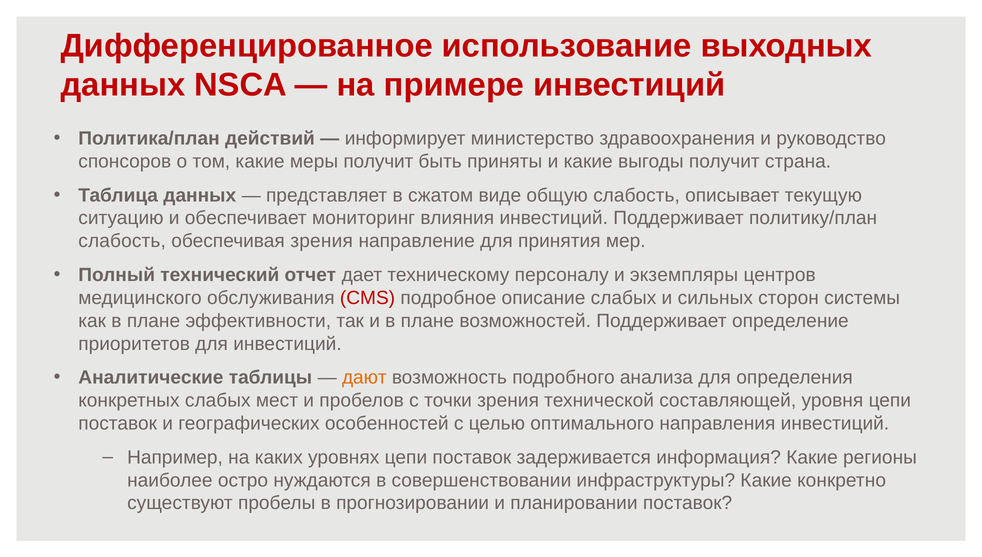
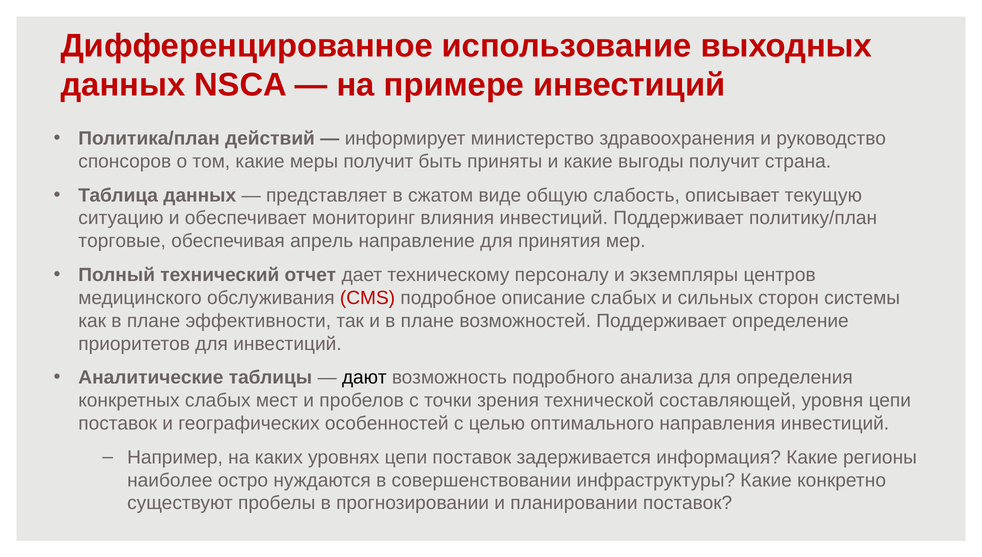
слабость: слабость -> торговые (122, 241)
обеспечивая зрения: зрения -> апрель (322, 241)
дают colour: orange -> black (364, 377)
